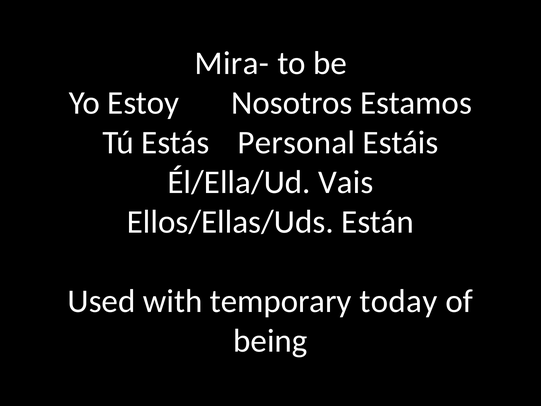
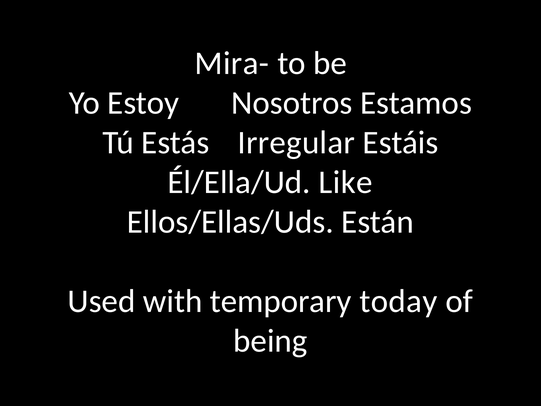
Personal: Personal -> Irregular (296, 142)
Vais: Vais -> Like (346, 182)
